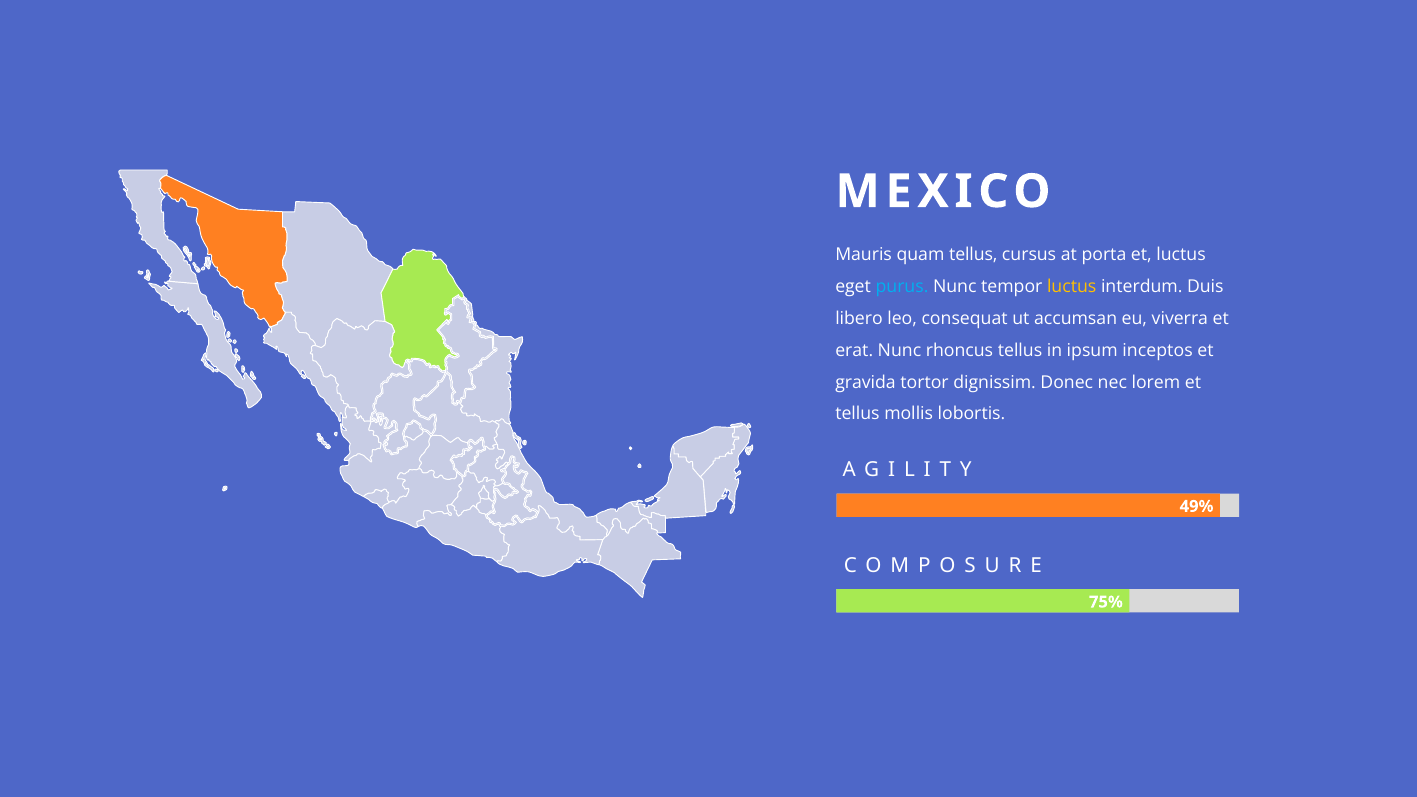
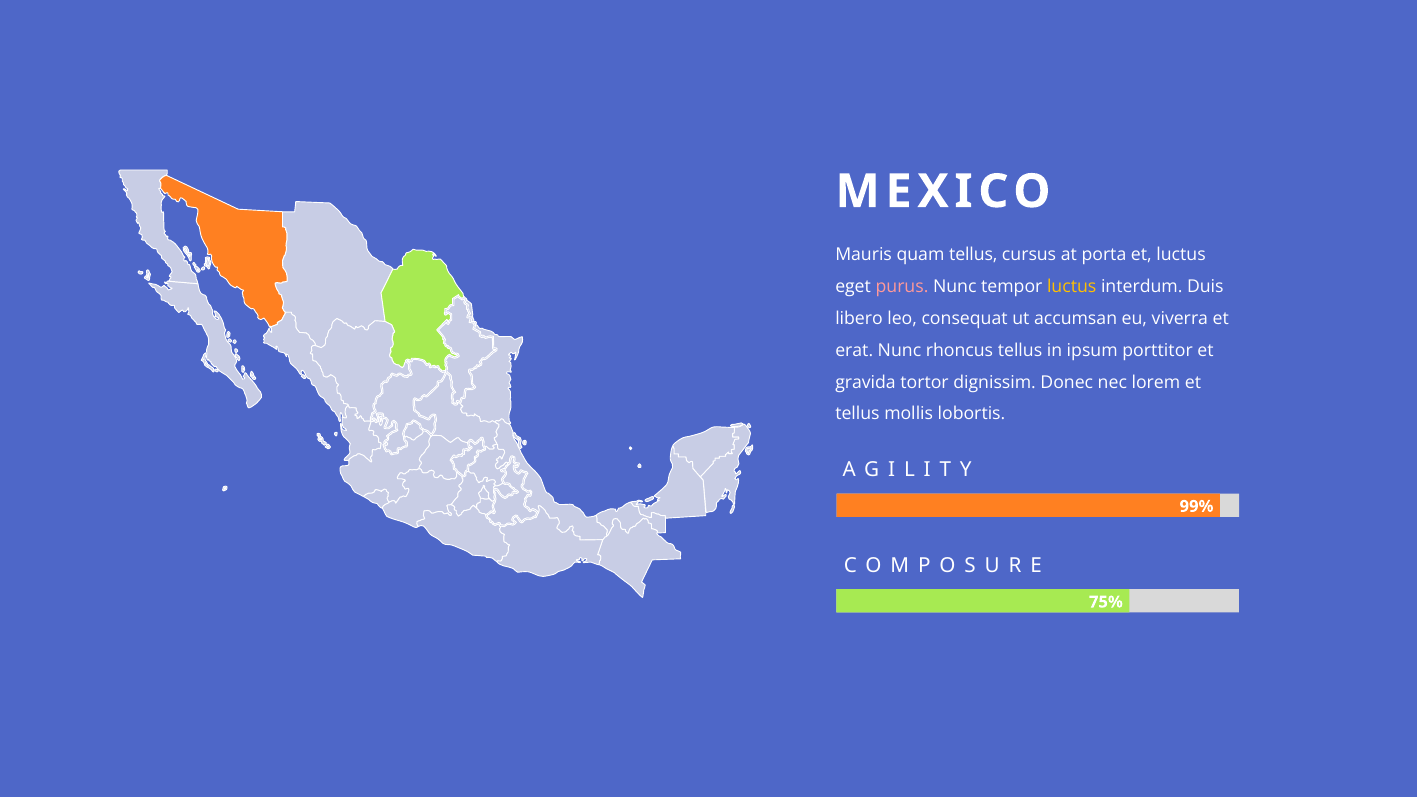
purus colour: light blue -> pink (902, 287)
inceptos: inceptos -> porttitor (1158, 350)
49%: 49% -> 99% (1197, 506)
